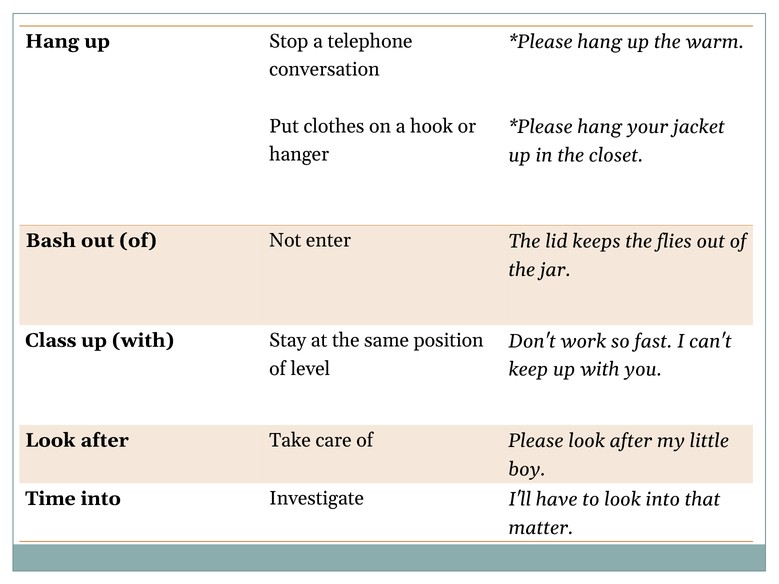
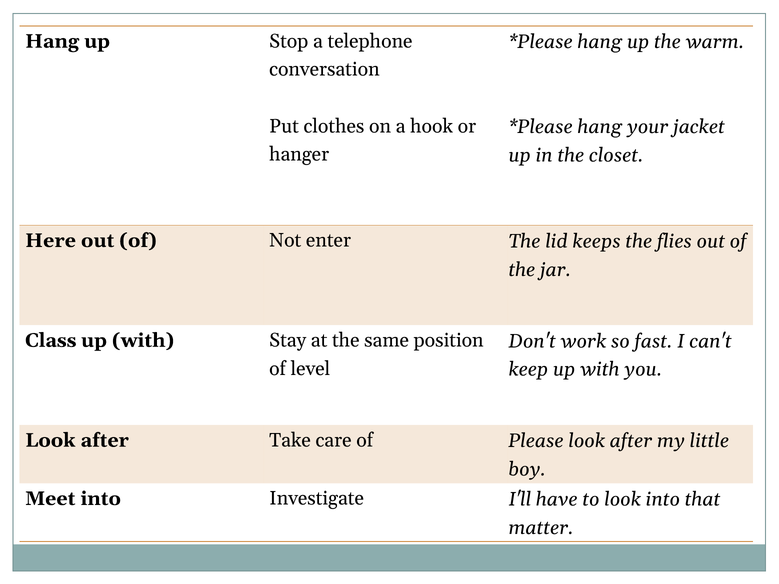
Bash: Bash -> Here (51, 241)
Time: Time -> Meet (50, 499)
